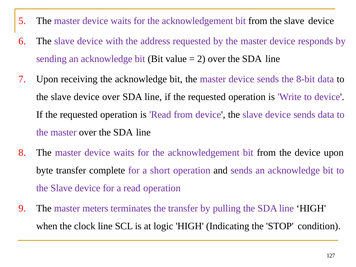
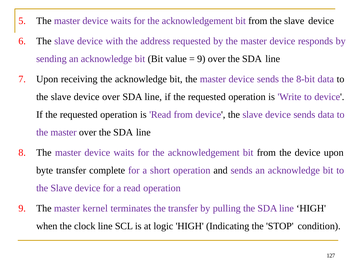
2: 2 -> 9 (201, 59)
meters: meters -> kernel (95, 208)
